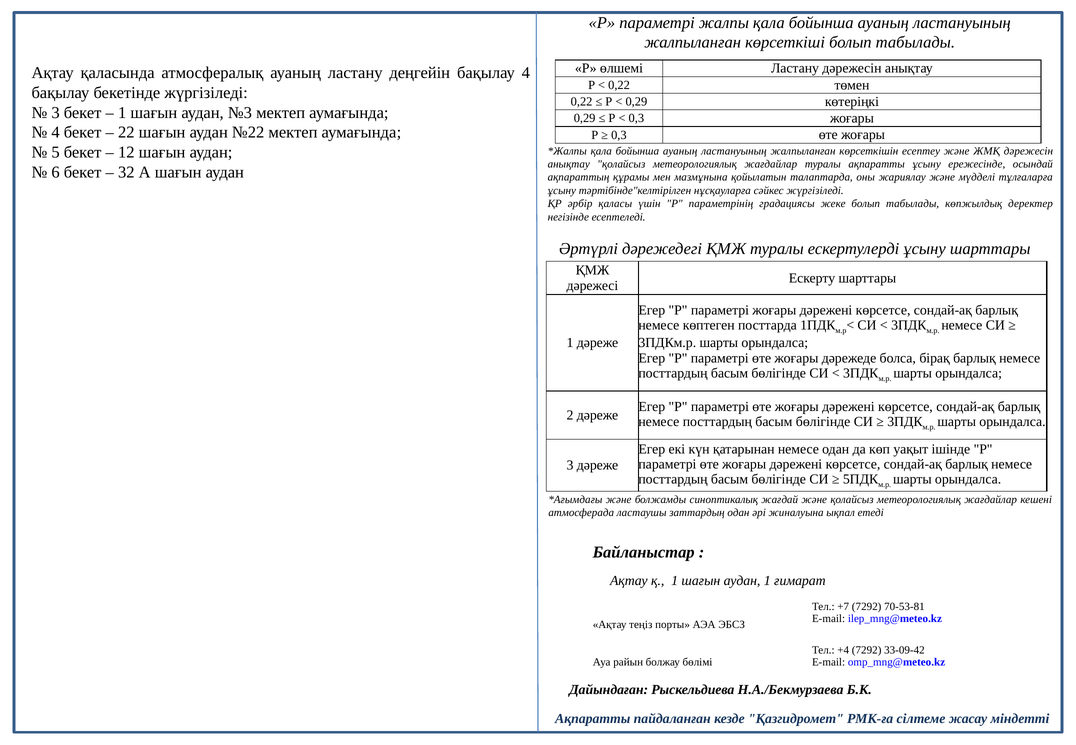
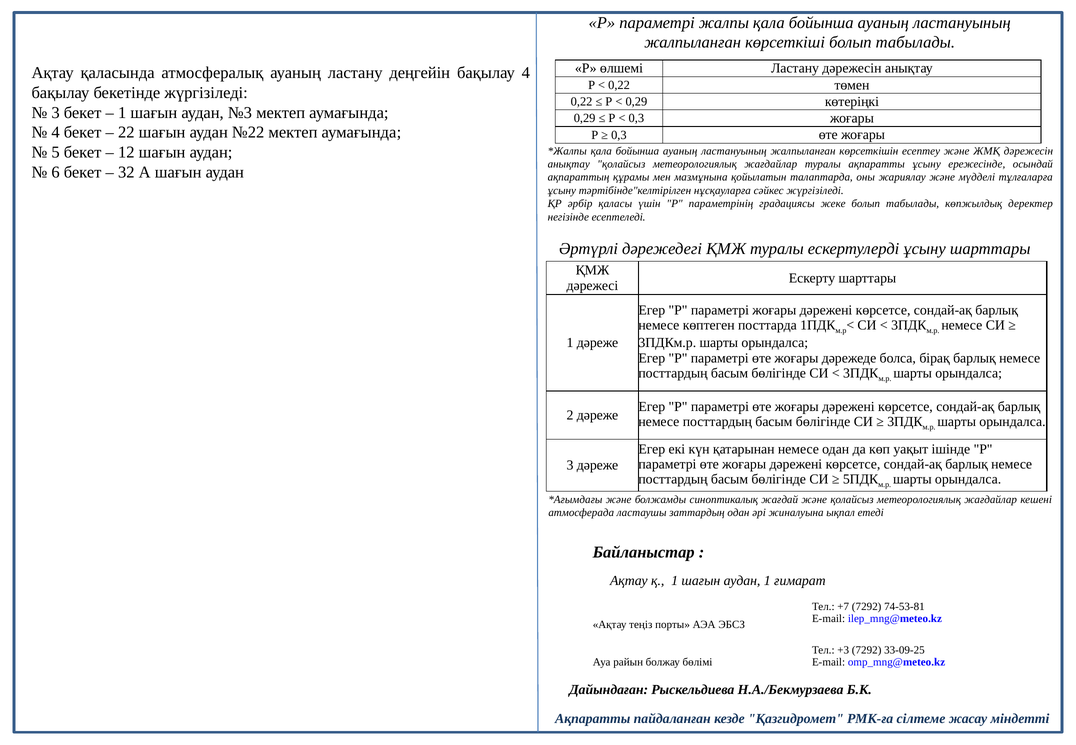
70-53-81: 70-53-81 -> 74-53-81 (904, 606)
+4: +4 -> +3 (843, 650)
33-09-42: 33-09-42 -> 33-09-25 (904, 650)
